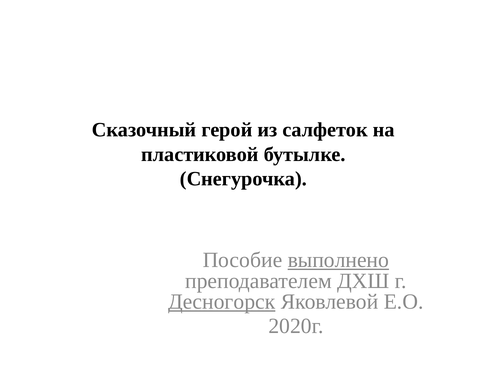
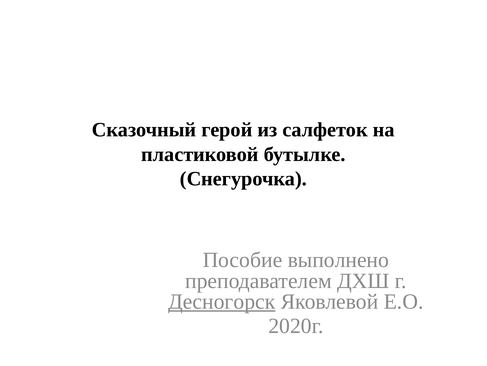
выполнено underline: present -> none (338, 260)
